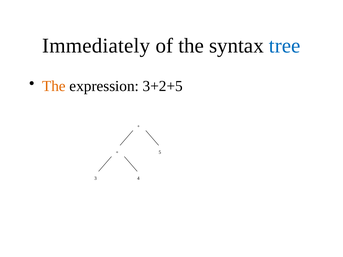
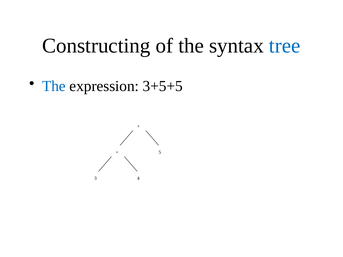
Immediately: Immediately -> Constructing (96, 46)
The colour: orange -> blue (54, 86)
3+2+5: 3+2+5 -> 3+5+5 (163, 86)
